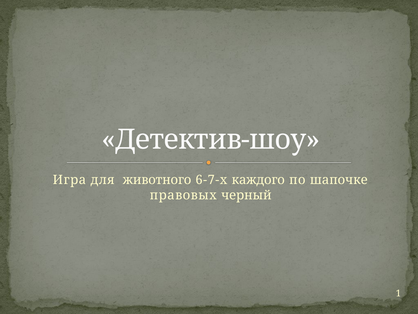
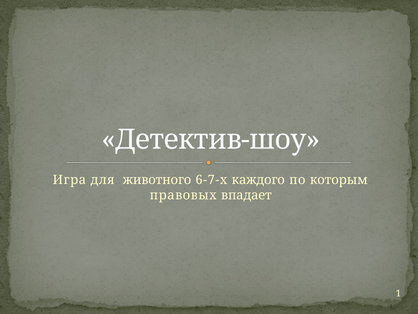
шапочке: шапочке -> которым (339, 180)
черный: черный -> впадает (246, 195)
